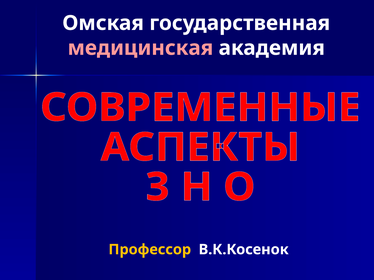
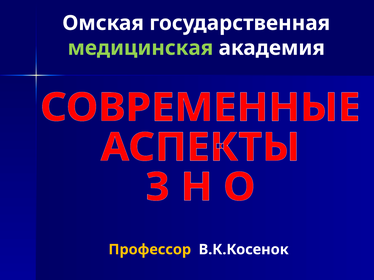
медицинская colour: pink -> light green (140, 48)
